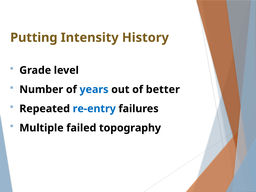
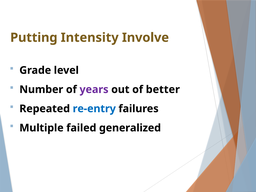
History: History -> Involve (145, 38)
years colour: blue -> purple (94, 89)
topography: topography -> generalized (130, 128)
